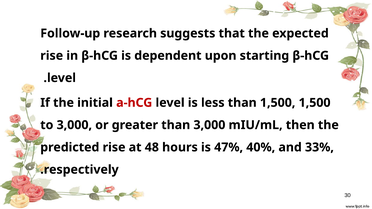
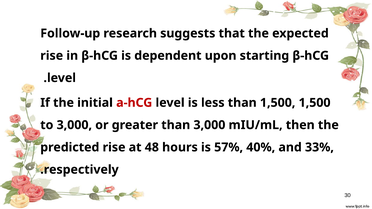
47%: 47% -> 57% (229, 147)
